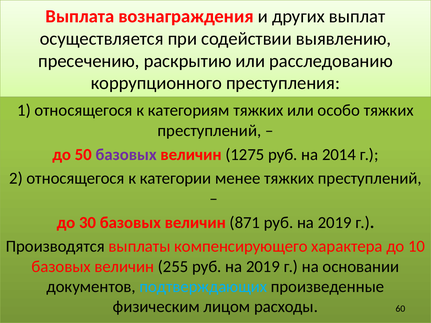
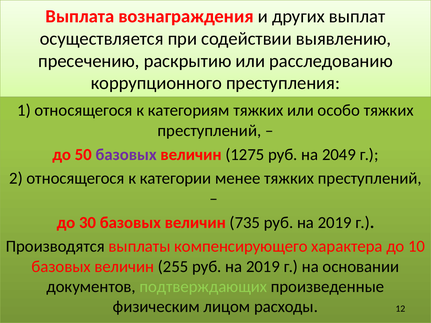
2014: 2014 -> 2049 (339, 155)
871: 871 -> 735 (245, 223)
подтверждающих colour: light blue -> light green (203, 287)
60: 60 -> 12 (400, 309)
